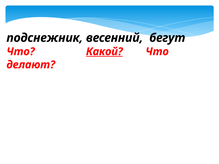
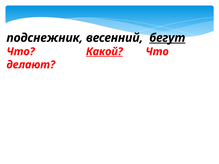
бегут underline: none -> present (167, 38)
